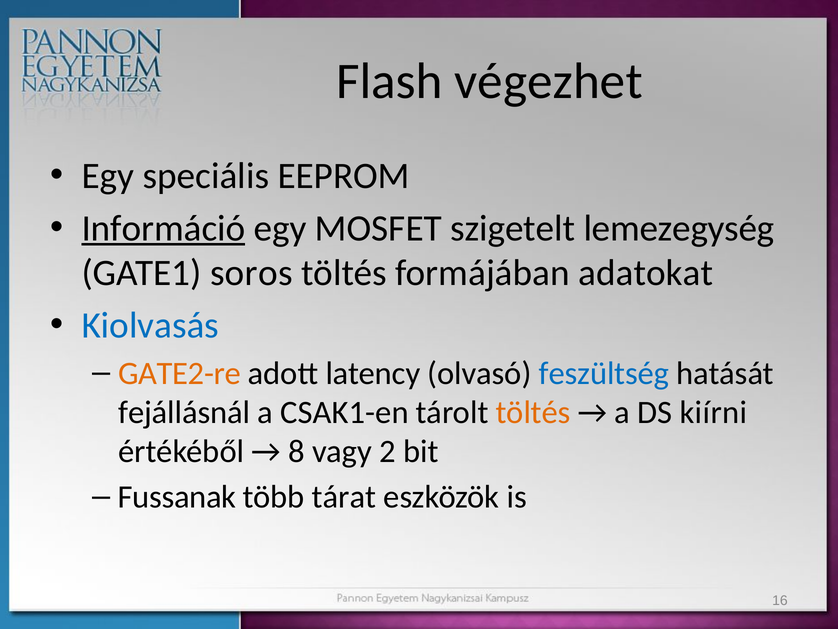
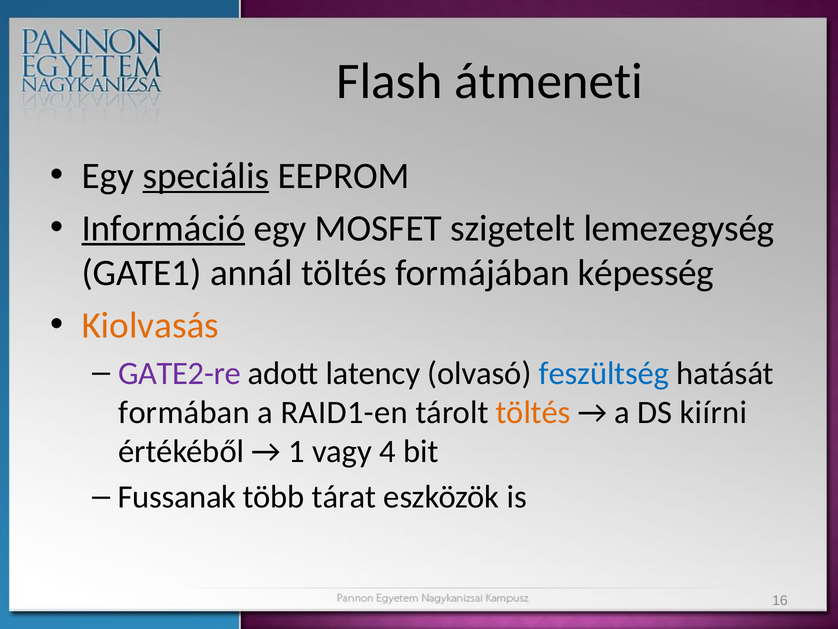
végezhet: végezhet -> átmeneti (549, 81)
speciális underline: none -> present (206, 176)
soros: soros -> annál (252, 273)
adatokat: adatokat -> képesség (646, 273)
Kiolvasás colour: blue -> orange (150, 325)
GATE2-re colour: orange -> purple (180, 373)
fejállásnál: fejállásnál -> formában (184, 412)
CSAK1-en: CSAK1-en -> RAID1-en (344, 412)
8: 8 -> 1 (297, 451)
2: 2 -> 4 (388, 451)
